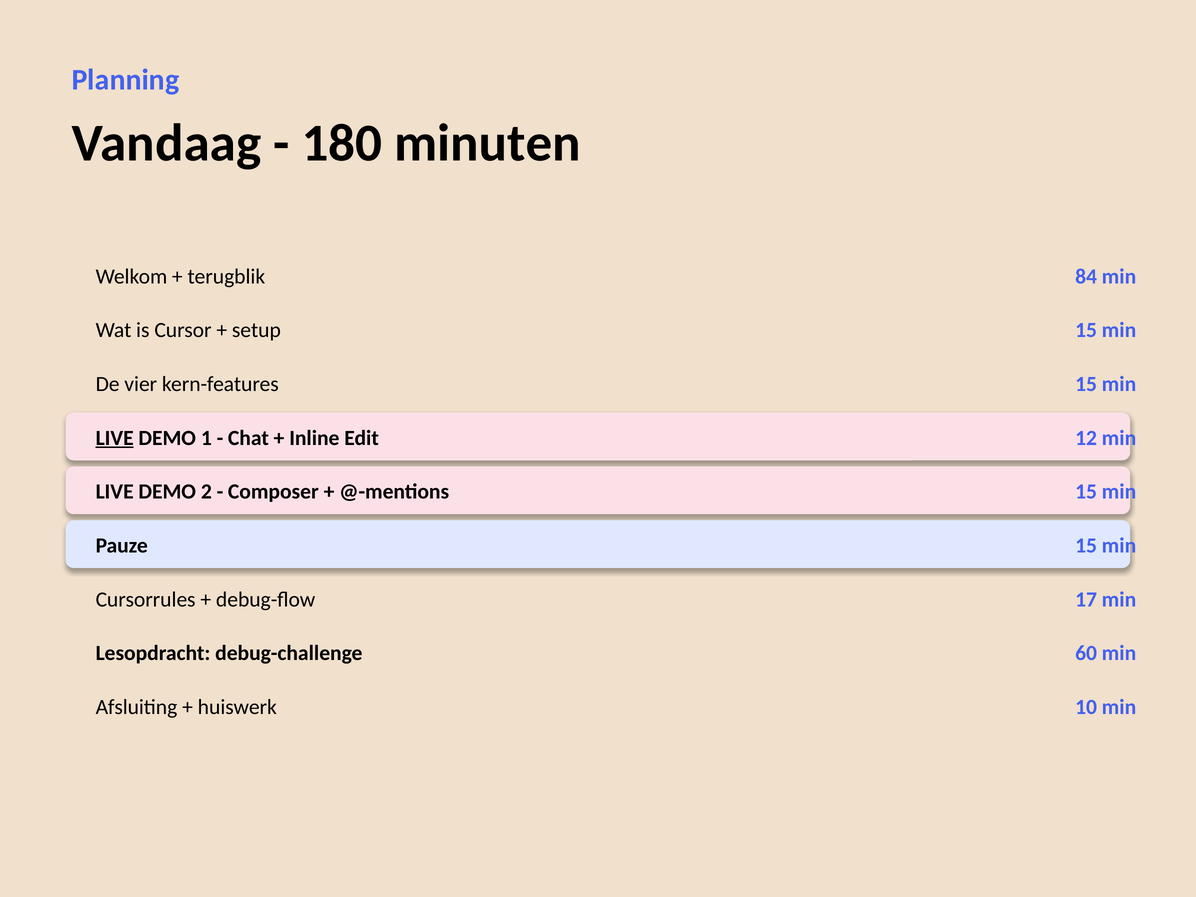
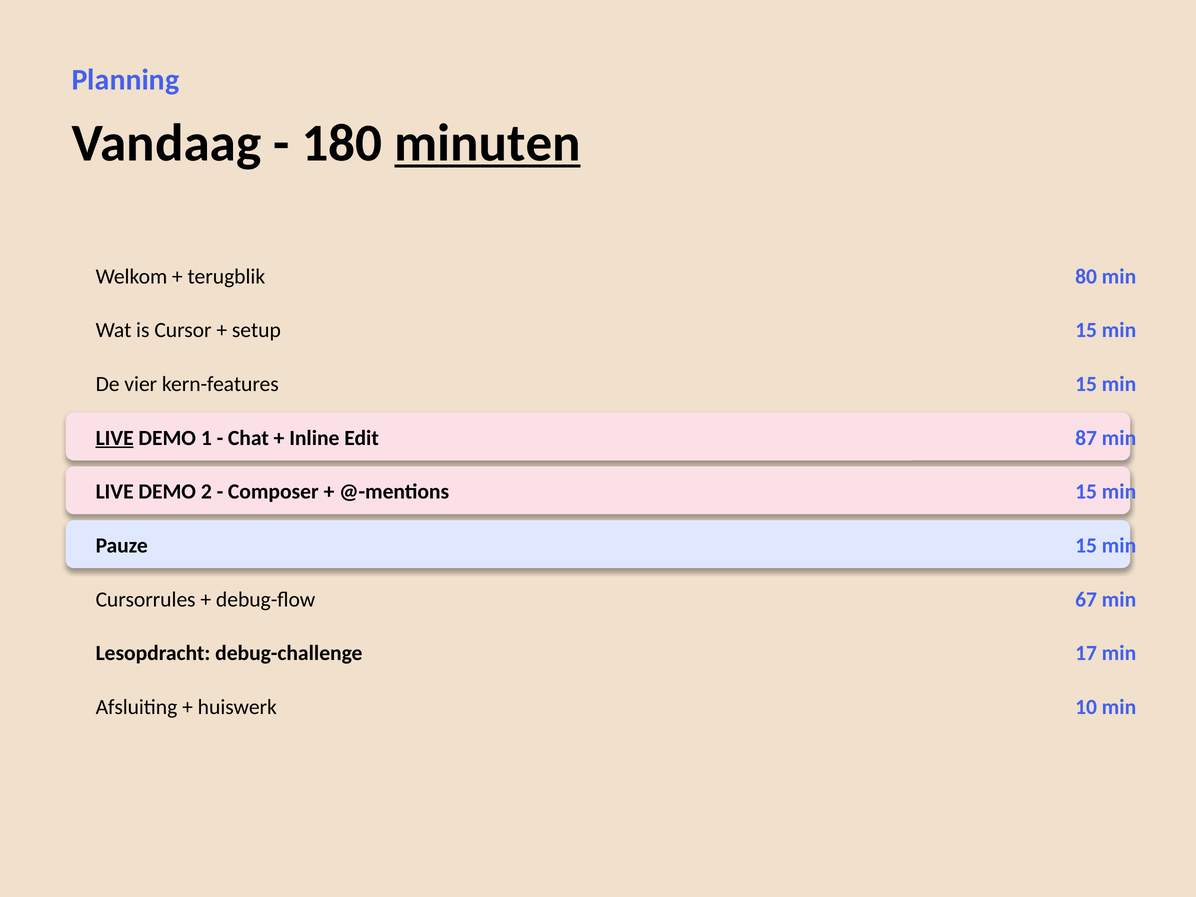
minuten underline: none -> present (488, 143)
84: 84 -> 80 (1086, 277)
12: 12 -> 87 (1086, 438)
17: 17 -> 67 (1086, 599)
60: 60 -> 17 (1086, 653)
